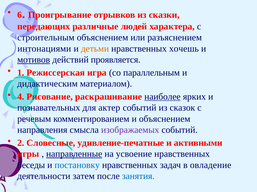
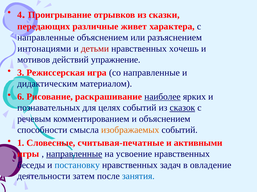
6: 6 -> 4 (20, 15)
людей: людей -> живет (134, 27)
строительным: строительным -> направленные (46, 38)
детьми colour: orange -> red (95, 49)
мотивов underline: present -> none (34, 60)
проявляется: проявляется -> упражнение (116, 60)
1: 1 -> 3 (21, 73)
со параллельным: параллельным -> направленные (151, 73)
4: 4 -> 6 (21, 97)
актер: актер -> целях (109, 108)
сказок underline: none -> present (182, 108)
направления: направления -> способности (42, 130)
изображаемых colour: purple -> orange (130, 130)
2: 2 -> 1 (21, 143)
удивление-печатные: удивление-печатные -> считывая-печатные (121, 143)
